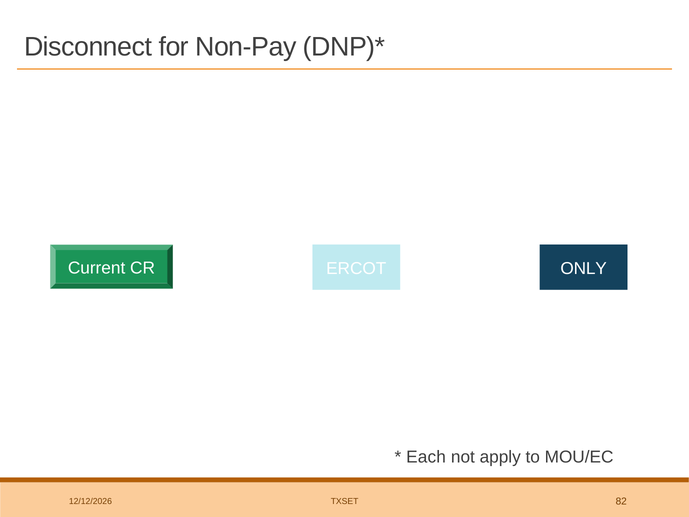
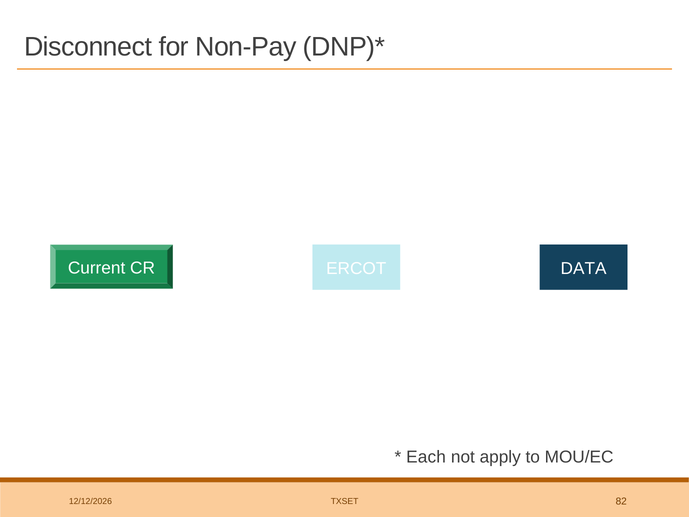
ONLY: ONLY -> DATA (584, 268)
